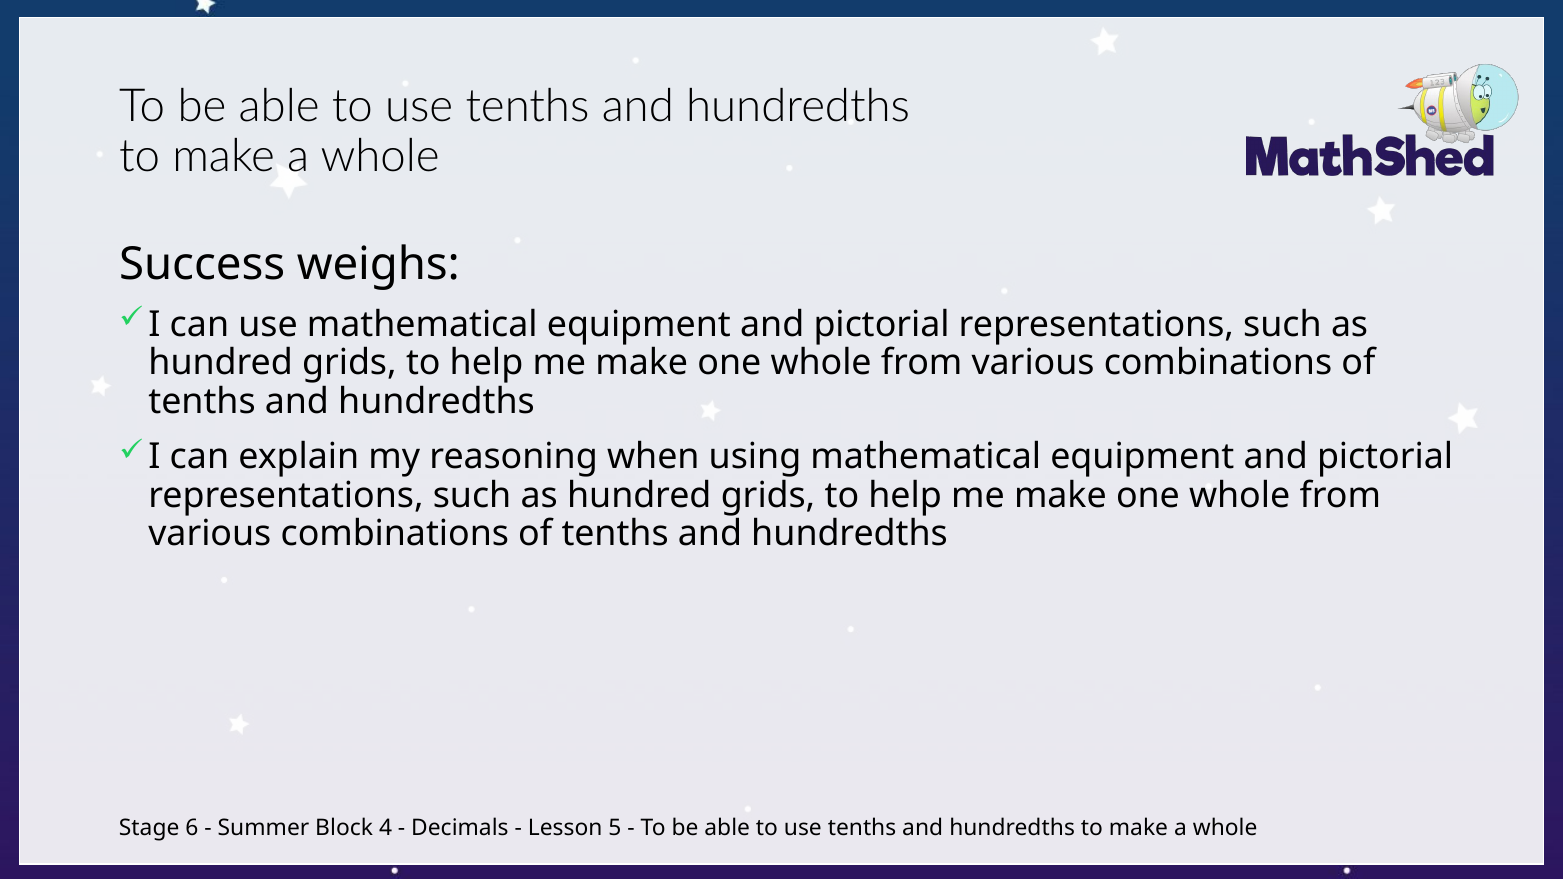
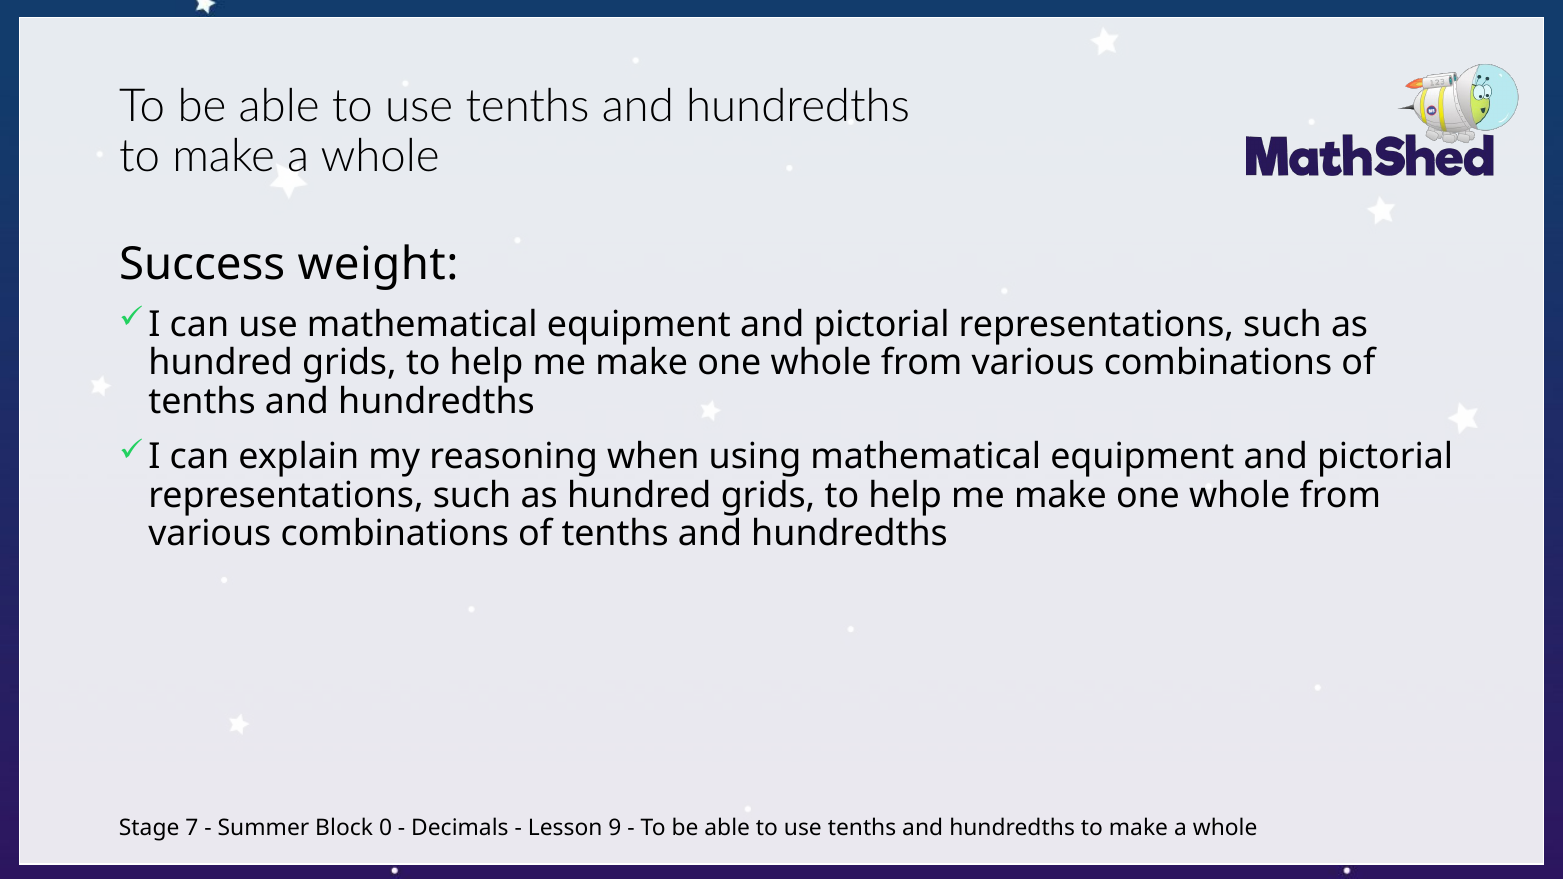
weighs: weighs -> weight (378, 264)
6: 6 -> 7 (192, 828)
4: 4 -> 0 (386, 828)
5: 5 -> 9 (615, 828)
